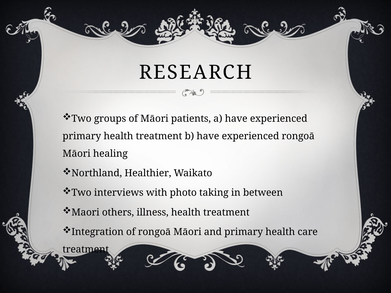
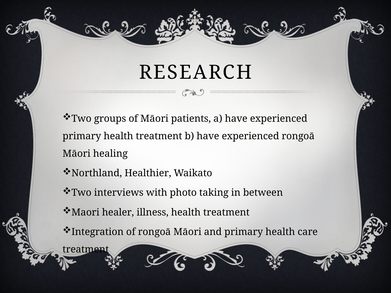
others: others -> healer (118, 212)
